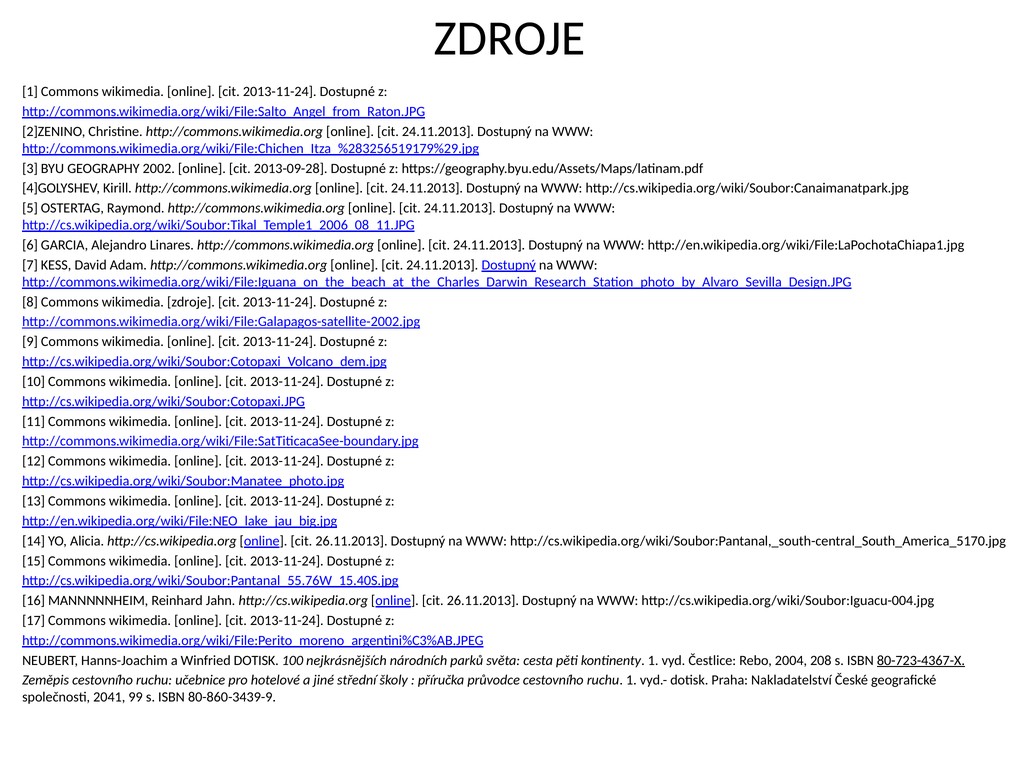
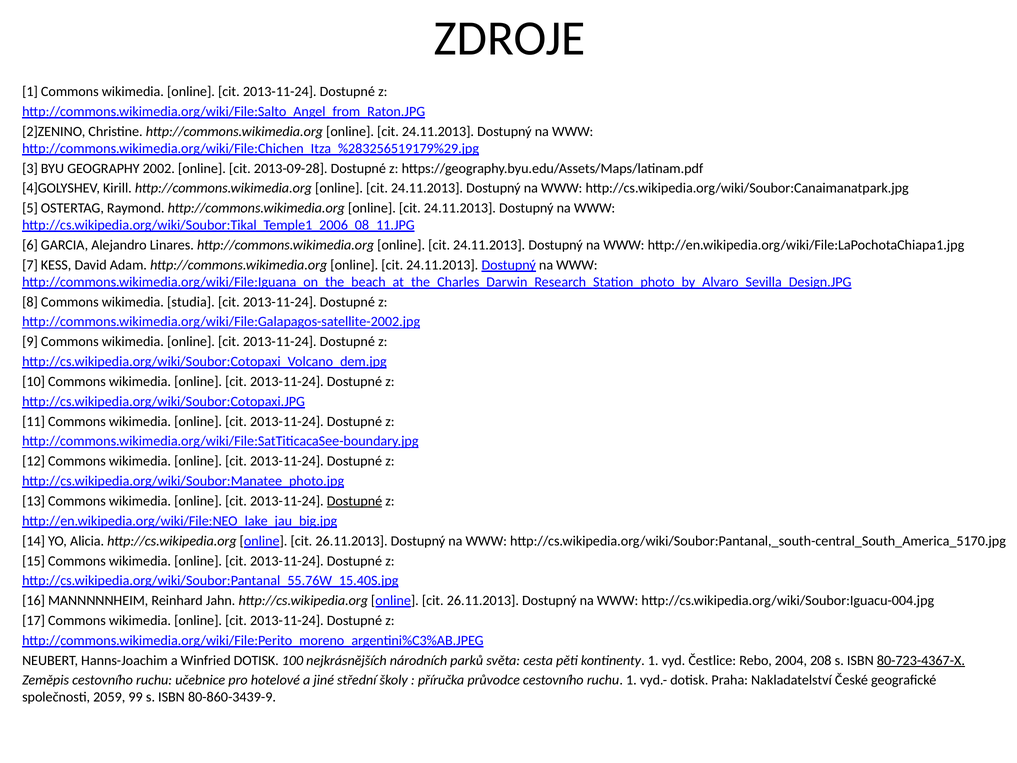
wikimedia zdroje: zdroje -> studia (191, 302)
Dostupné underline: none -> present (354, 501)
2041: 2041 -> 2059 (109, 697)
